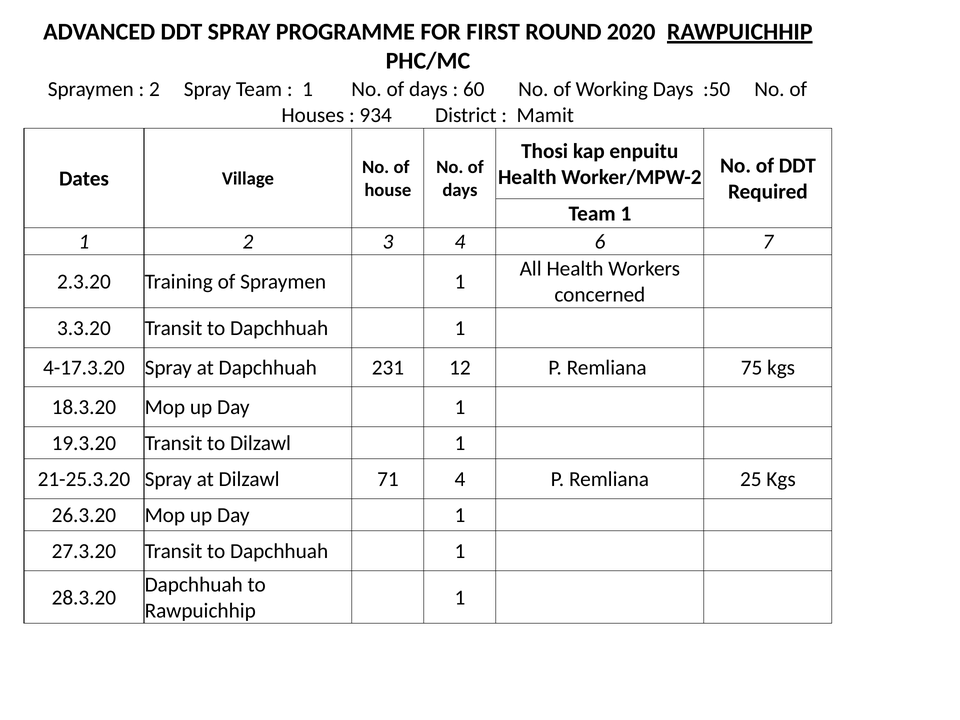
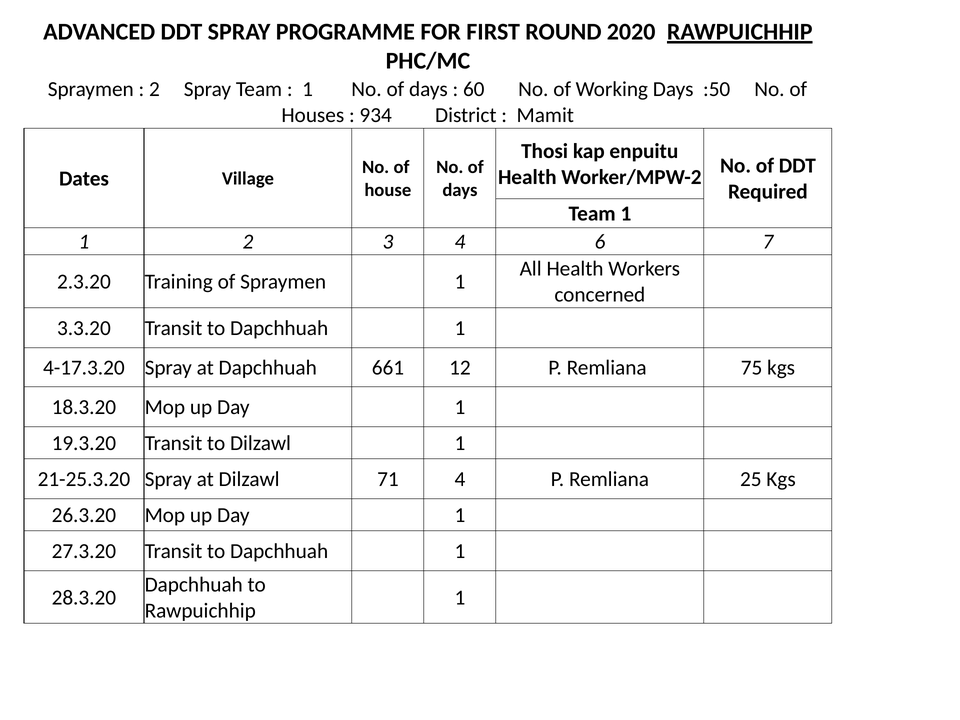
231: 231 -> 661 (388, 368)
